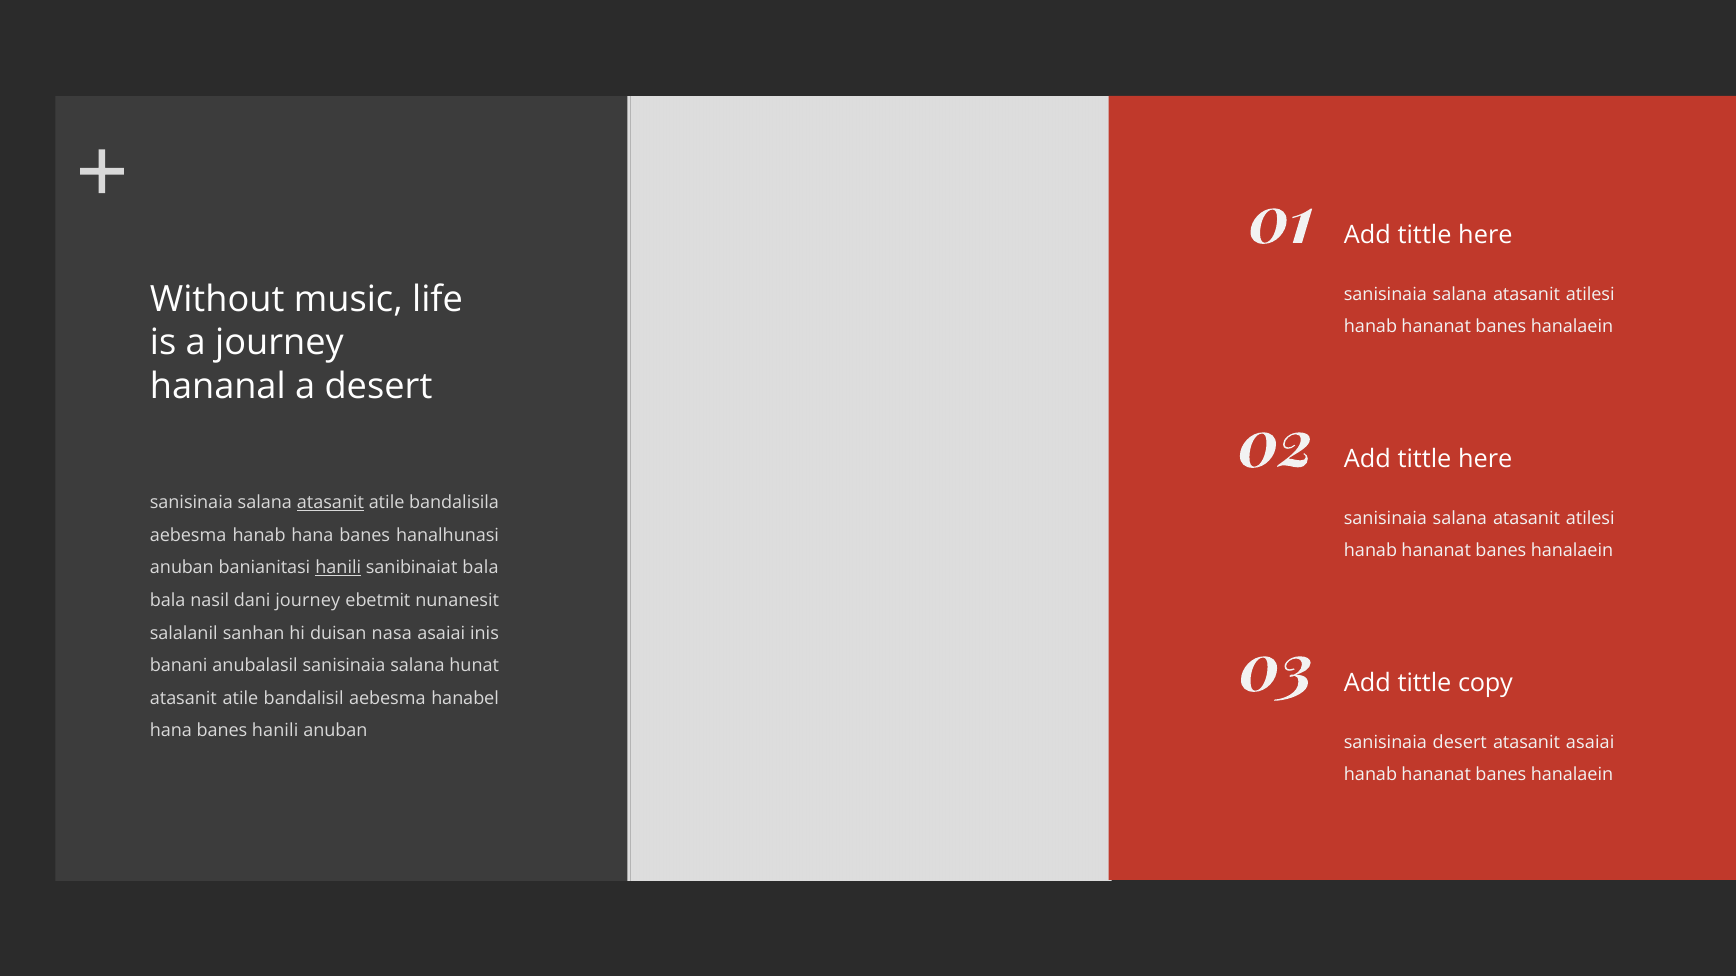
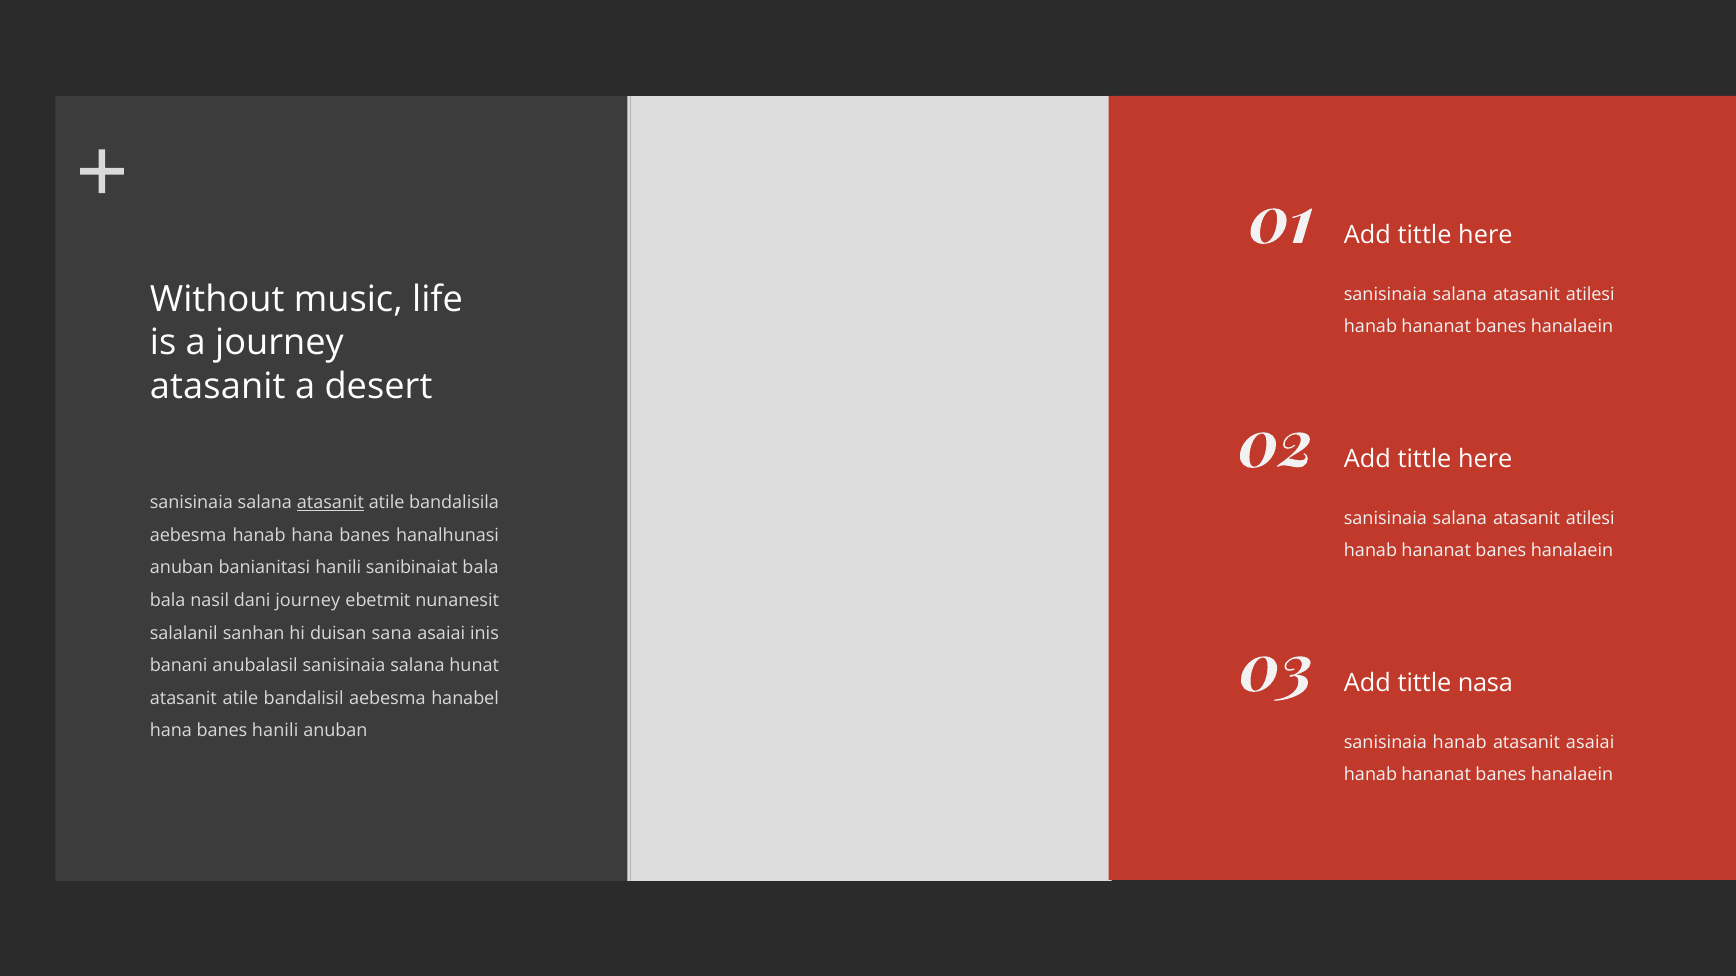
hananal: hananal -> atasanit (218, 386)
hanili underline: present -> none (338, 568)
nasa: nasa -> sana (392, 633)
copy: copy -> nasa (1485, 683)
sanisinaia desert: desert -> hanab (1460, 743)
